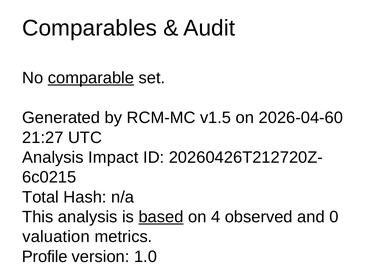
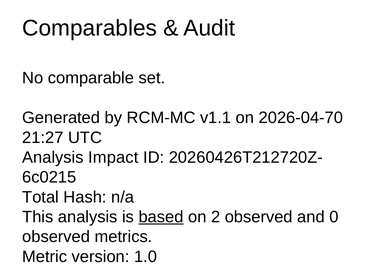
comparable underline: present -> none (91, 78)
v1.5: v1.5 -> v1.1 (216, 117)
2026-04-60: 2026-04-60 -> 2026-04-70 (301, 117)
4: 4 -> 2 (216, 216)
valuation: valuation -> observed (56, 236)
Profile: Profile -> Metric (45, 256)
